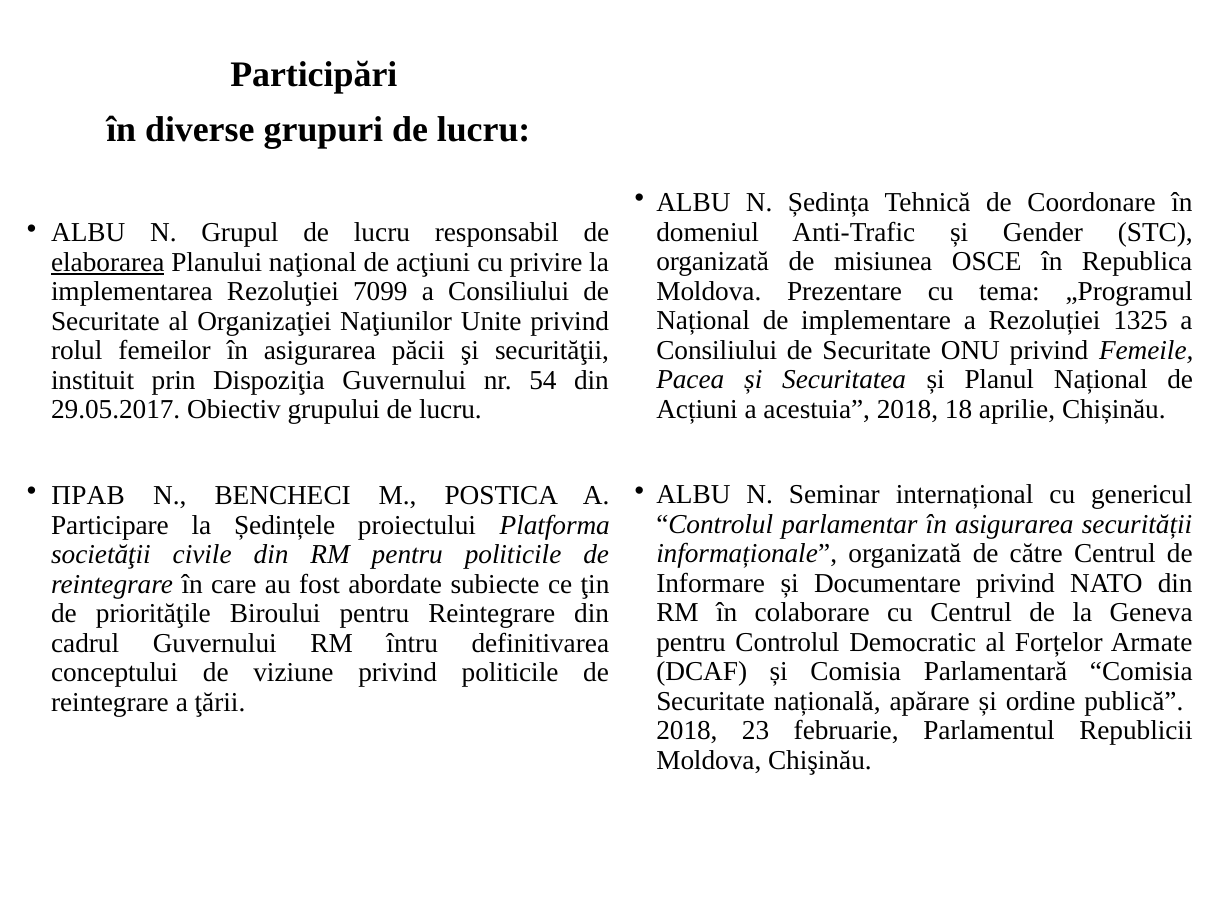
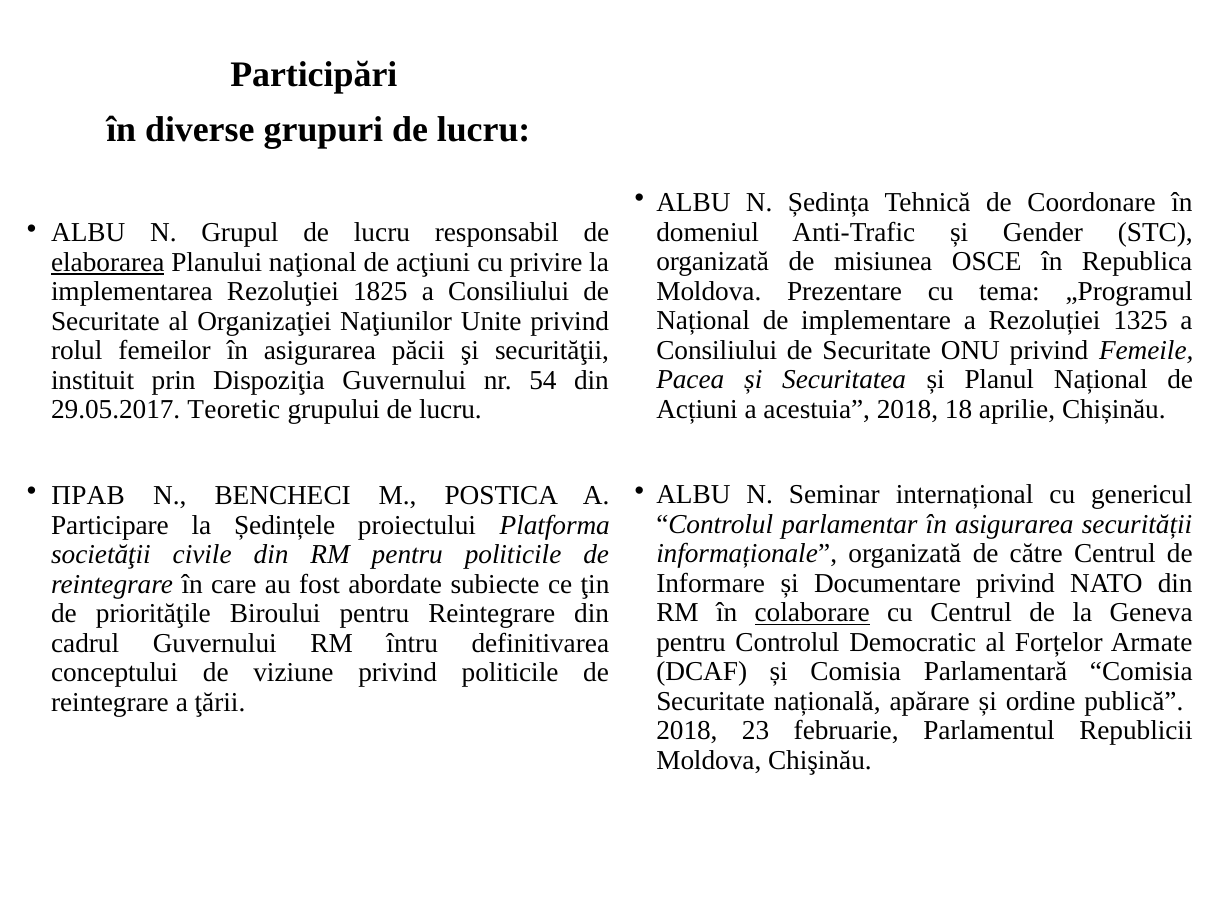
7099: 7099 -> 1825 (380, 292)
Obiectiv: Obiectiv -> Teoretic (234, 410)
colaborare underline: none -> present (812, 613)
